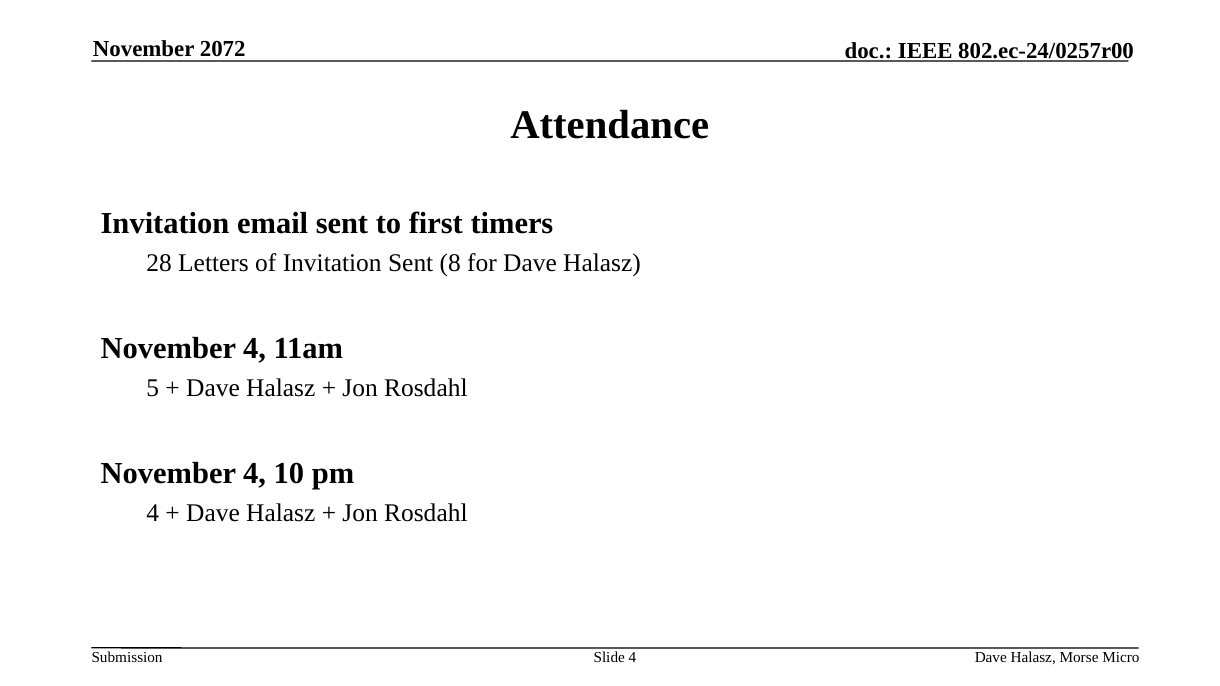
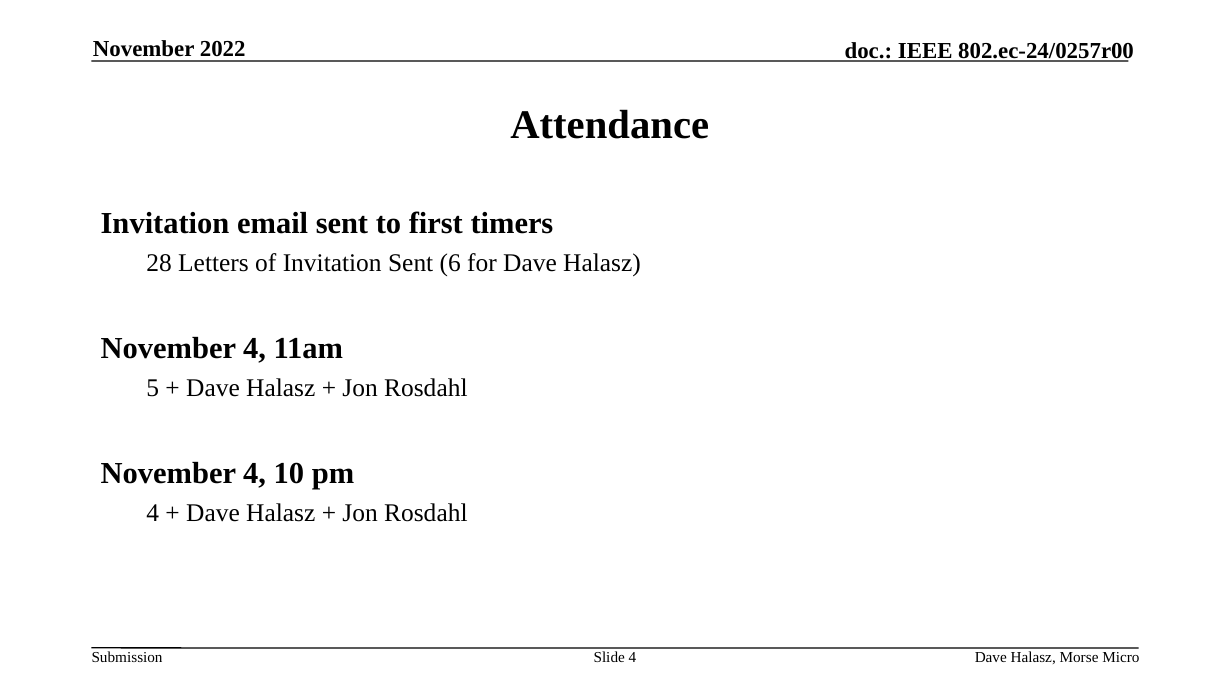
2072: 2072 -> 2022 (223, 49)
8: 8 -> 6 (450, 263)
